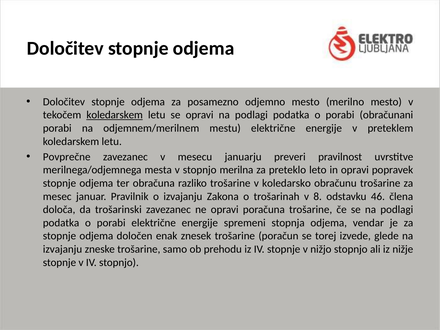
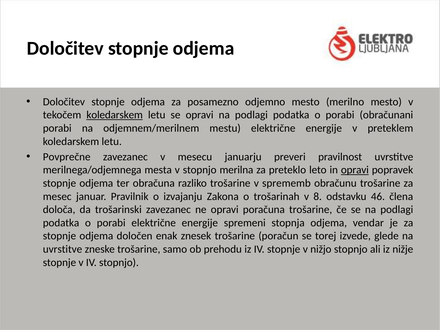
opravi underline: none -> present (355, 170)
koledarsko: koledarsko -> sprememb (286, 183)
izvajanju: izvajanju -> uvrstitve (63, 249)
